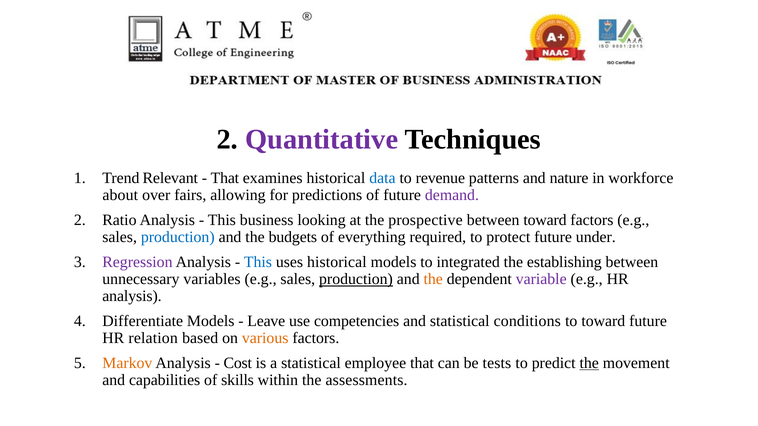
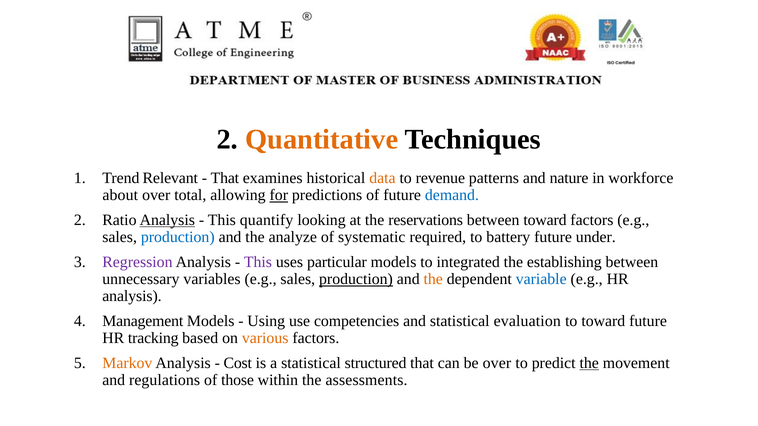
Quantitative colour: purple -> orange (322, 139)
data colour: blue -> orange (382, 178)
fairs: fairs -> total (190, 195)
for underline: none -> present (279, 195)
demand colour: purple -> blue (452, 195)
Analysis underline: none -> present (167, 220)
business: business -> quantify (267, 220)
prospective: prospective -> reservations (426, 220)
budgets: budgets -> analyze (293, 237)
everything: everything -> systematic (372, 237)
protect: protect -> battery (508, 237)
This colour: blue -> purple (258, 262)
uses historical: historical -> particular (337, 262)
variable colour: purple -> blue (541, 279)
Differentiate: Differentiate -> Management (143, 321)
Leave: Leave -> Using (266, 321)
conditions: conditions -> evaluation (527, 321)
relation: relation -> tracking (153, 338)
employee: employee -> structured (376, 363)
be tests: tests -> over (497, 363)
capabilities: capabilities -> regulations (165, 380)
skills: skills -> those (238, 380)
